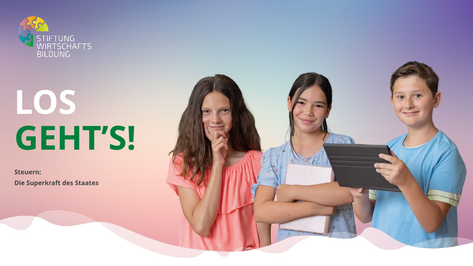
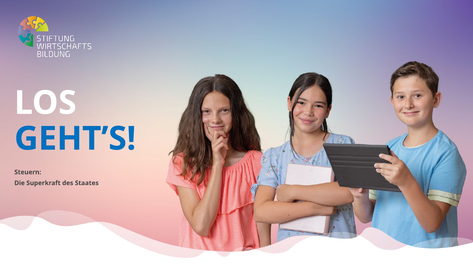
GEHT’S colour: green -> blue (75, 139)
